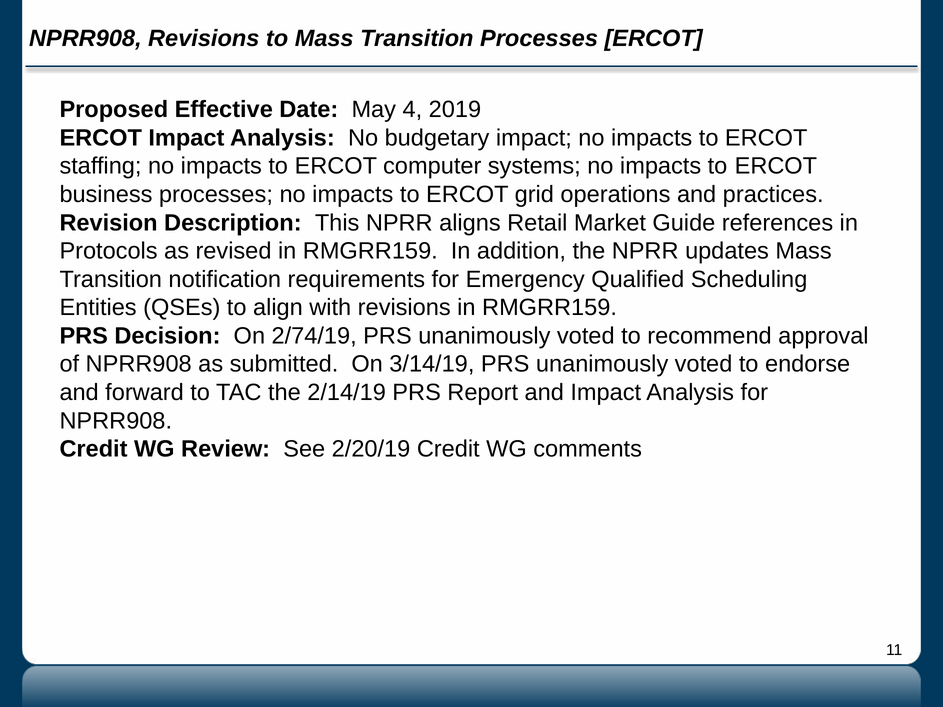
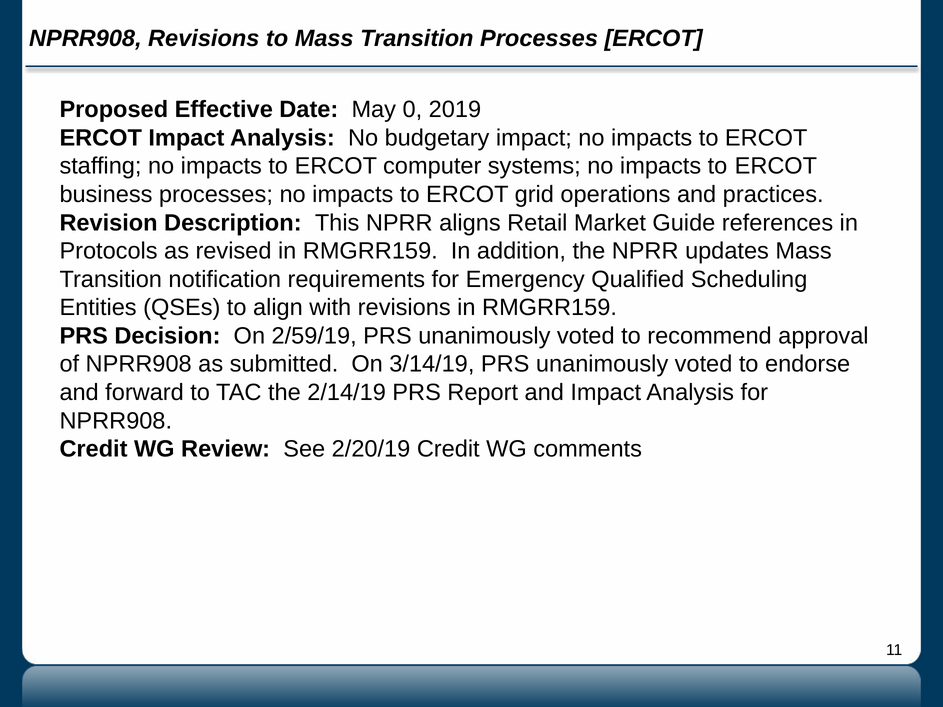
4: 4 -> 0 (412, 110)
2/74/19: 2/74/19 -> 2/59/19 (314, 336)
